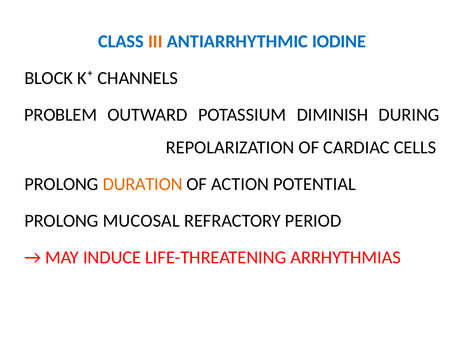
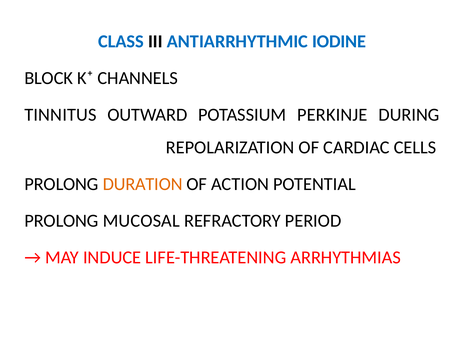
III colour: orange -> black (155, 41)
PROBLEM: PROBLEM -> TINNITUS (61, 115)
DIMINISH: DIMINISH -> PERKINJE (332, 115)
